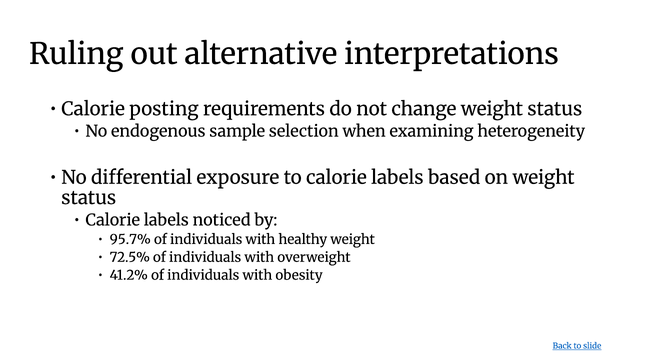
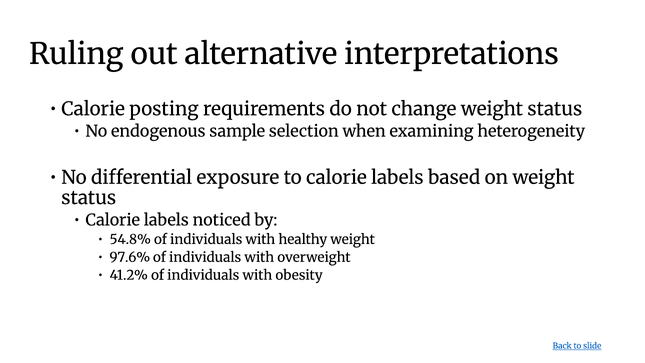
95.7%: 95.7% -> 54.8% (130, 239)
72.5%: 72.5% -> 97.6% (130, 257)
